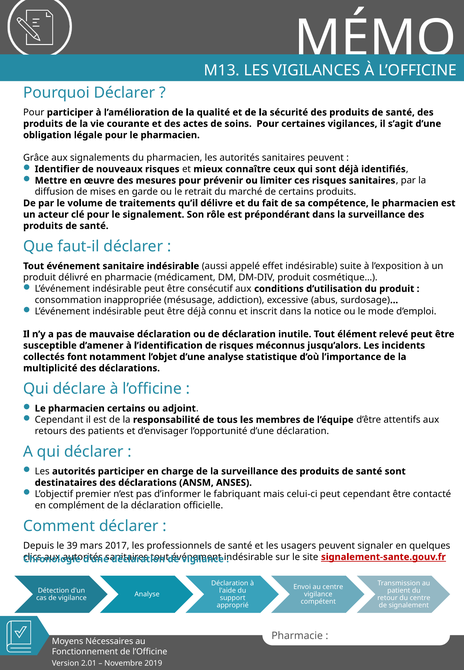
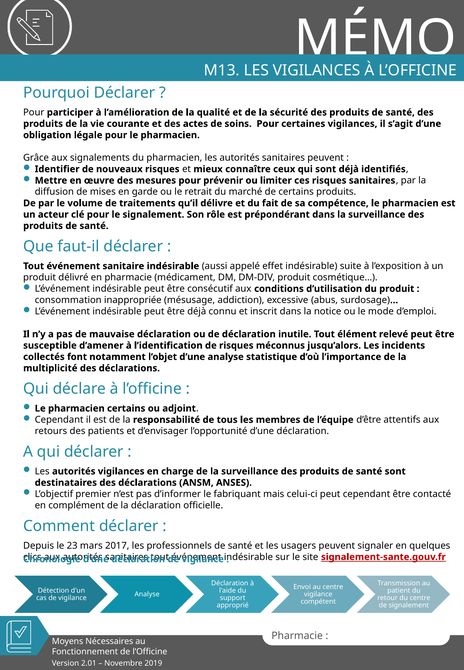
autorités participer: participer -> vigilances (121, 472)
39: 39 -> 23 (72, 546)
